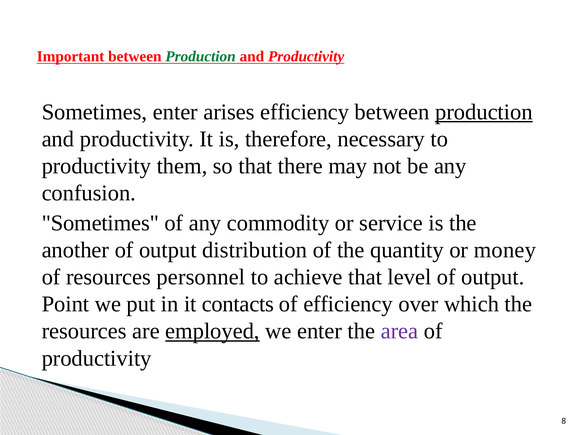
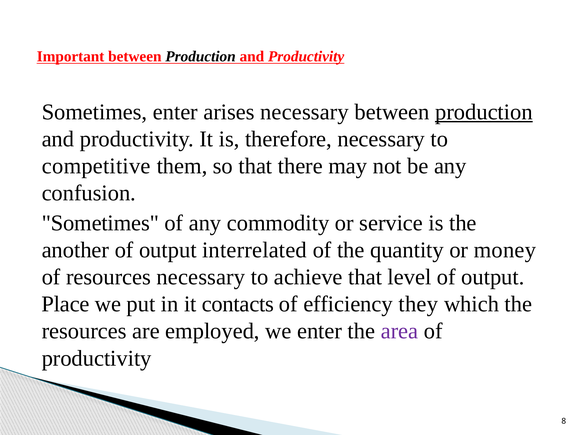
Production colour: green -> black (201, 57)
arises efficiency: efficiency -> necessary (305, 112)
productivity: productivity -> competitive (96, 166)
distribution: distribution -> interrelated (255, 250)
resources personnel: personnel -> necessary (201, 277)
Point: Point -> Place (66, 304)
over: over -> they (418, 304)
employed underline: present -> none (212, 331)
